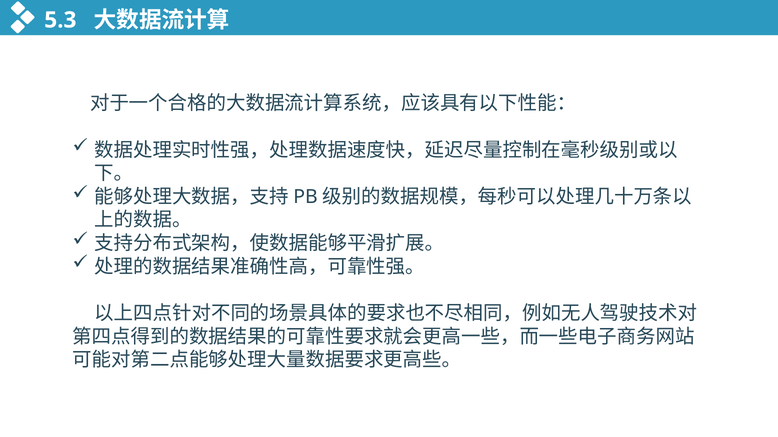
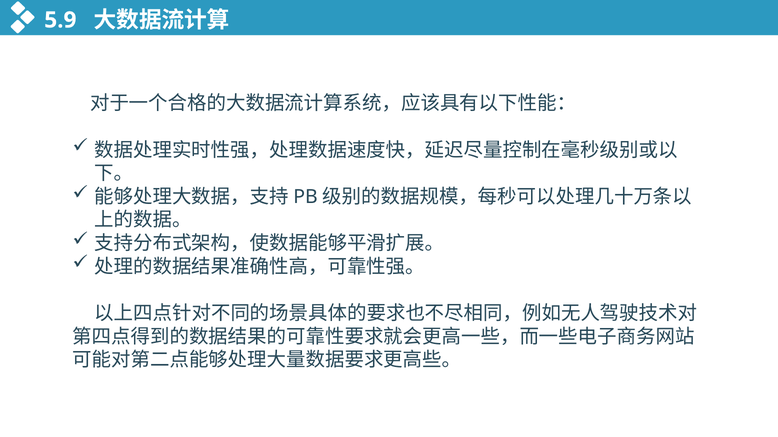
5.3: 5.3 -> 5.9 (60, 20)
